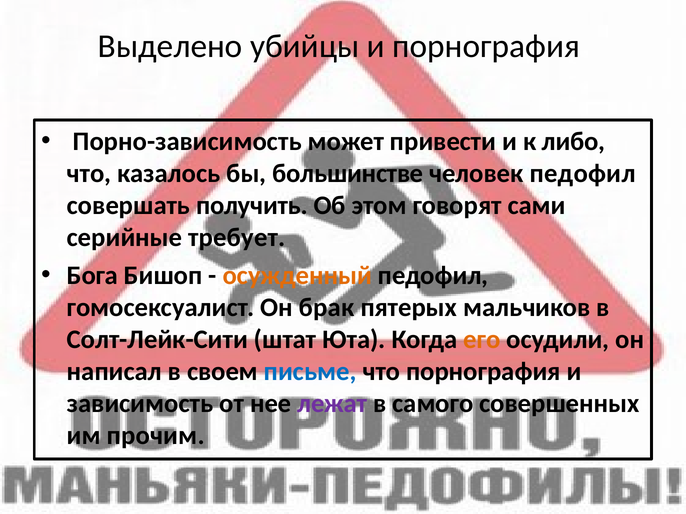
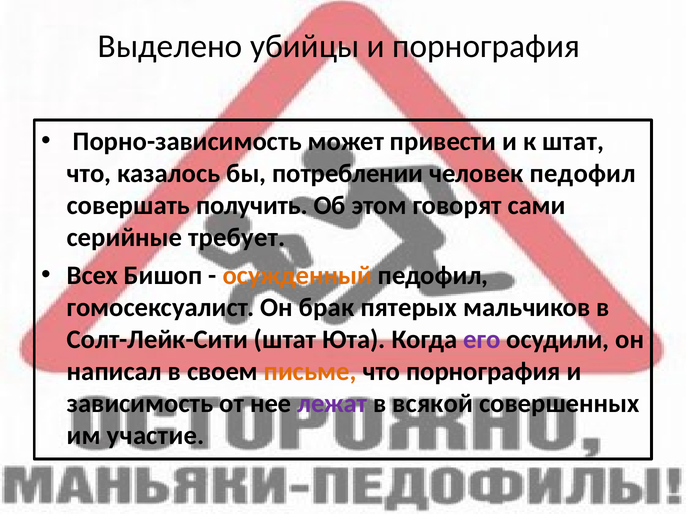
к либо: либо -> штат (573, 141)
большинстве: большинстве -> потреблении (348, 173)
Бога: Бога -> Всех (92, 276)
его colour: orange -> purple (482, 340)
письме colour: blue -> orange (310, 372)
самого: самого -> всякой (433, 404)
прочим: прочим -> участие (156, 436)
